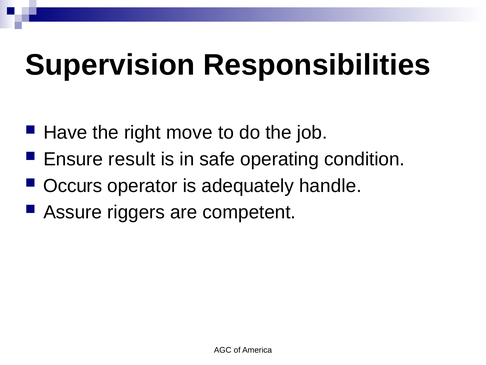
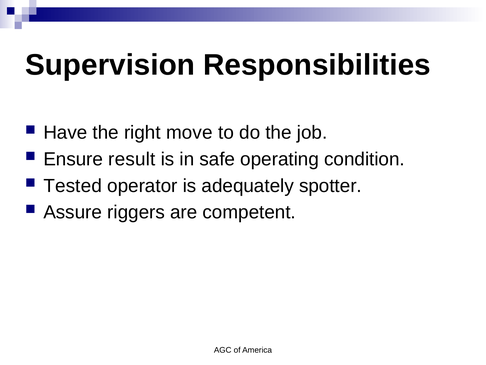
Occurs: Occurs -> Tested (73, 186)
handle: handle -> spotter (330, 186)
